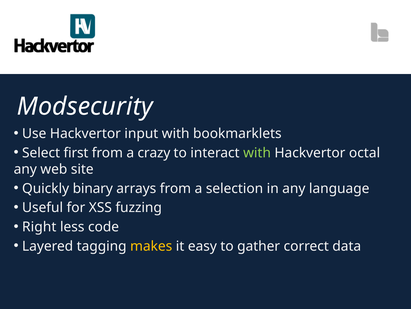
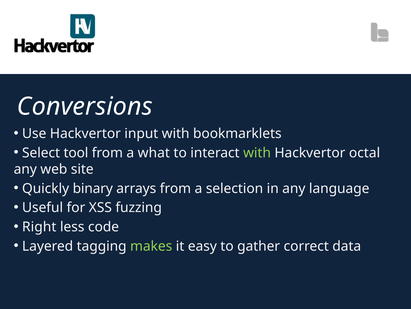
Modsecurity: Modsecurity -> Conversions (85, 106)
first: first -> tool (76, 152)
crazy: crazy -> what (154, 152)
makes colour: yellow -> light green (151, 246)
